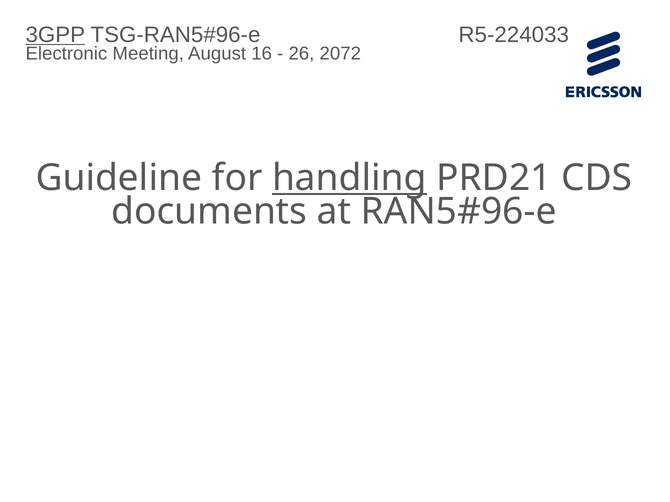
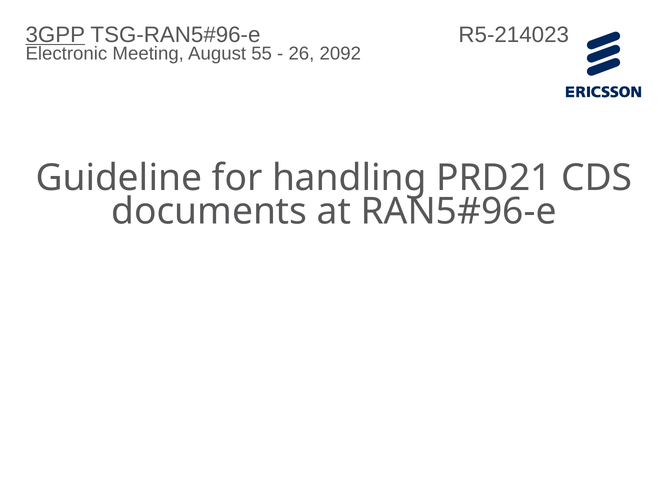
R5-224033: R5-224033 -> R5-214023 (514, 35)
16: 16 -> 55 (262, 54)
2072: 2072 -> 2092 (340, 54)
handling underline: present -> none (349, 178)
